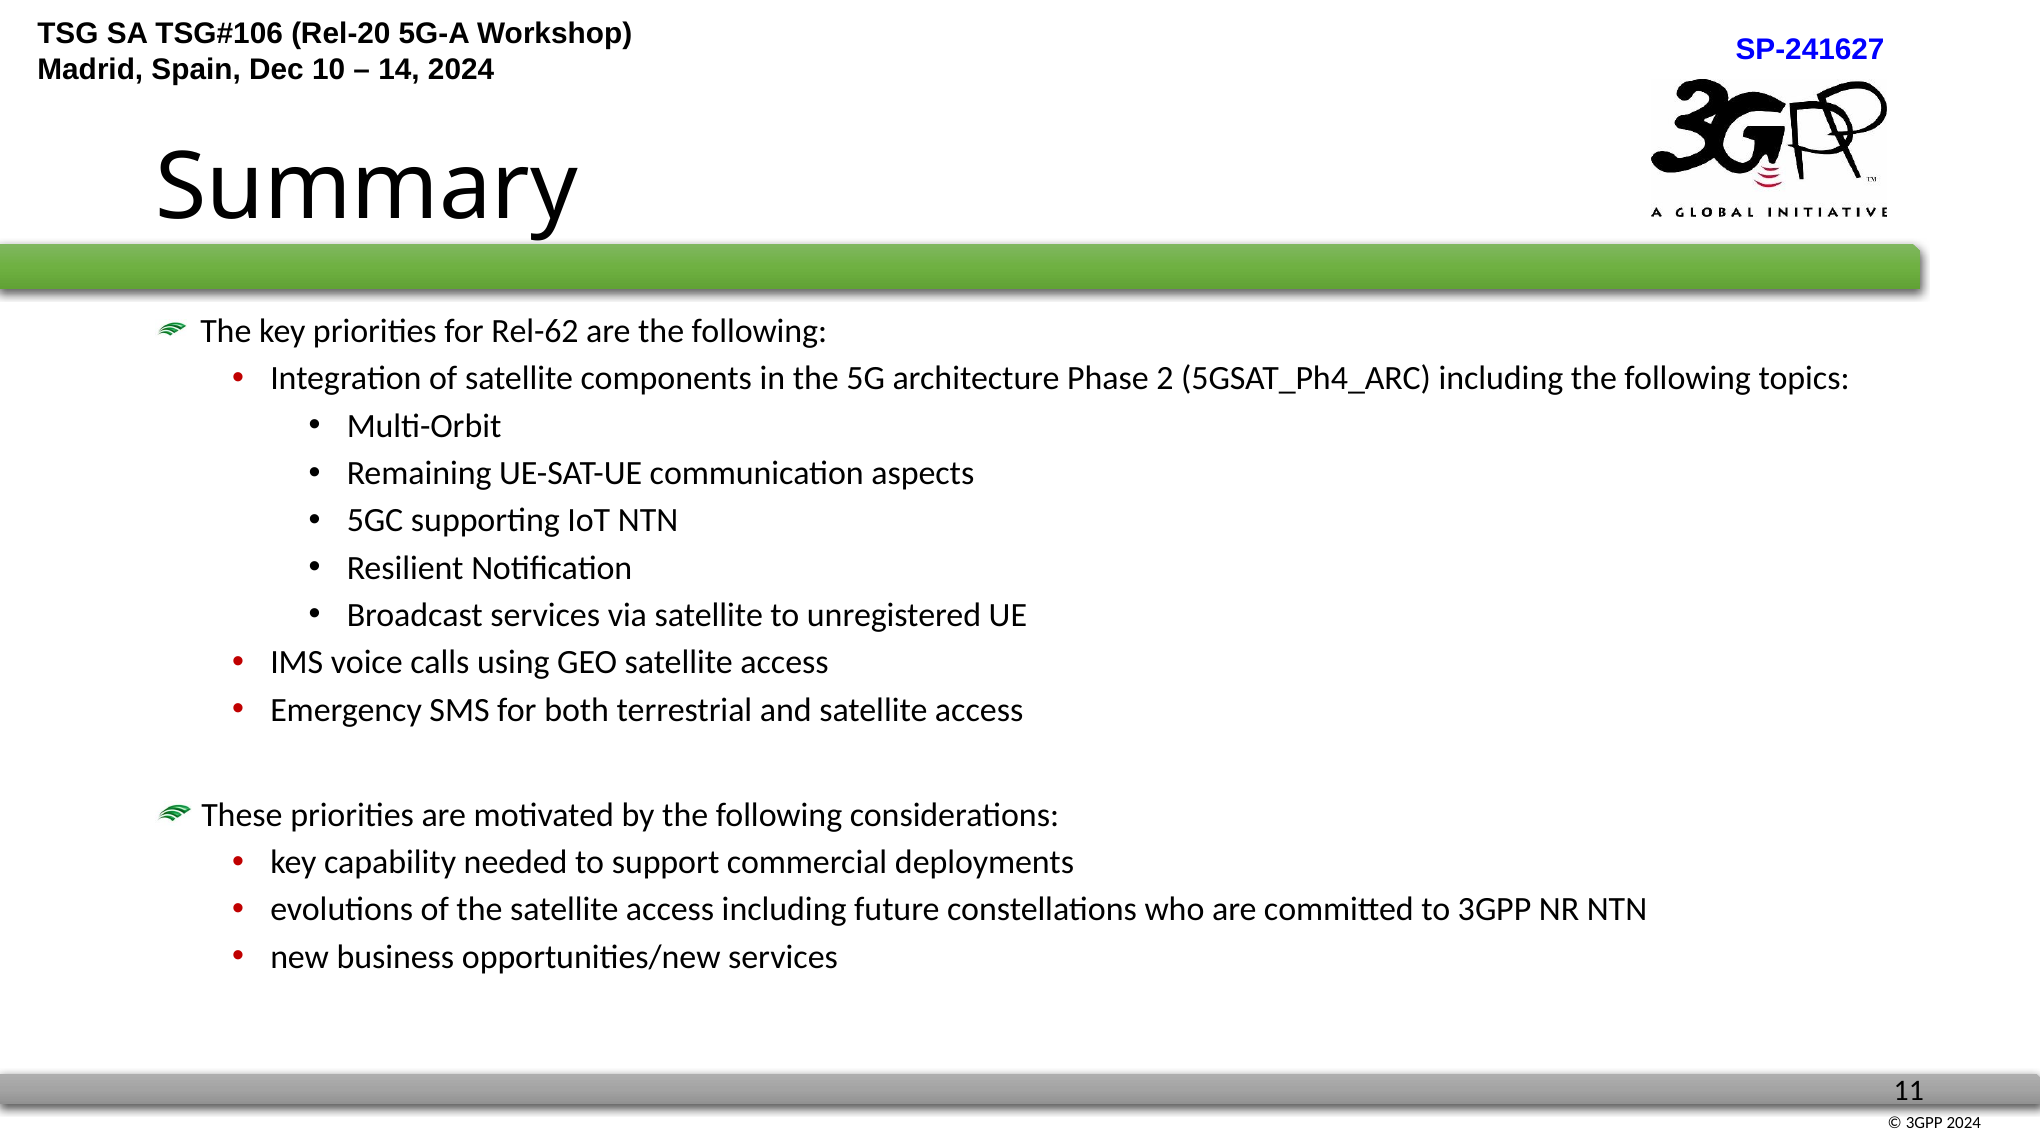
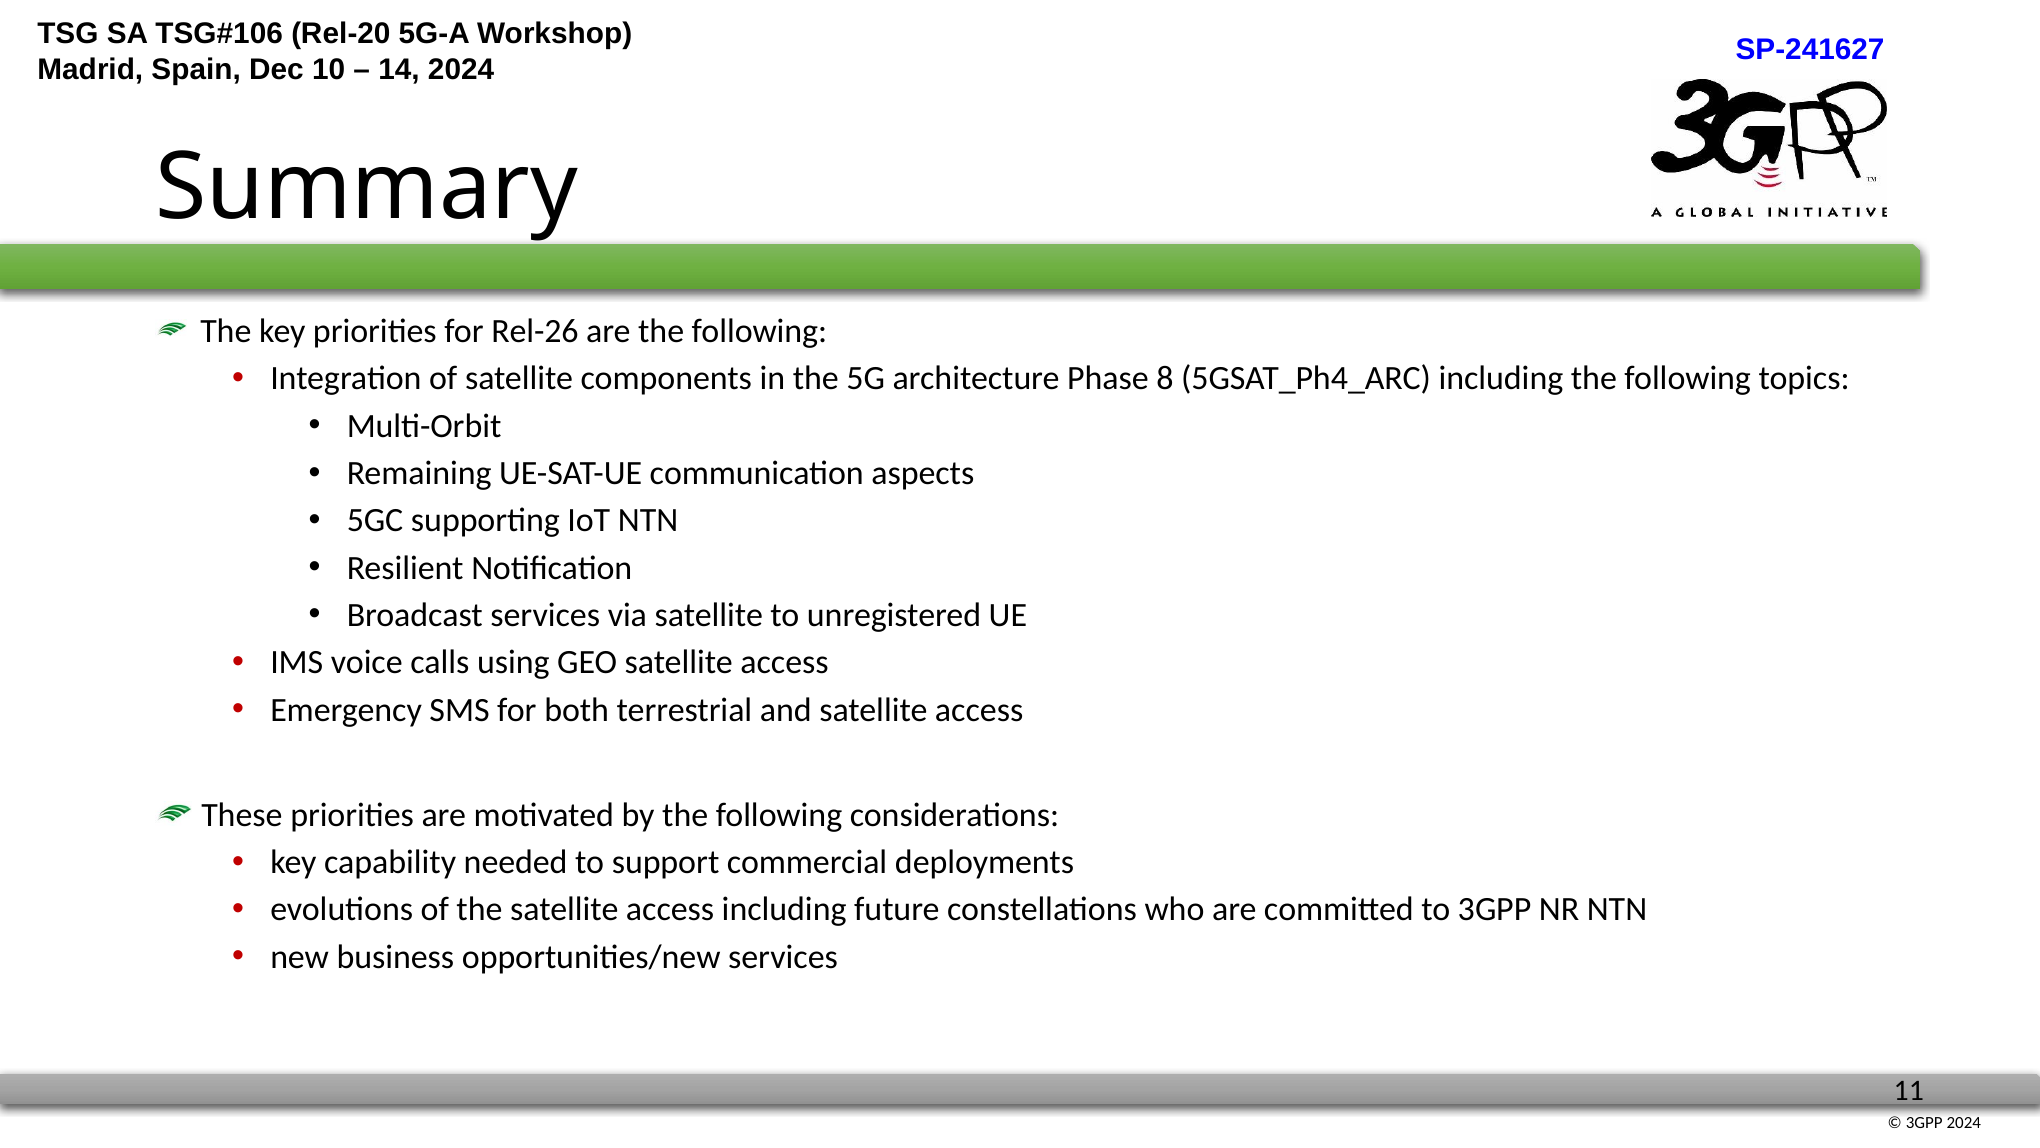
Rel-62: Rel-62 -> Rel-26 (535, 331)
2: 2 -> 8 (1165, 379)
